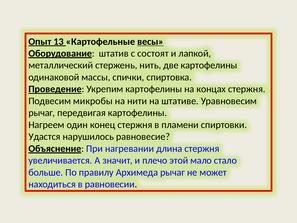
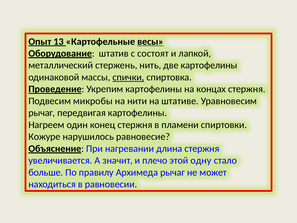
спички underline: none -> present (128, 77)
Удастся: Удастся -> Кожуре (44, 137)
мало: мало -> одну (201, 160)
